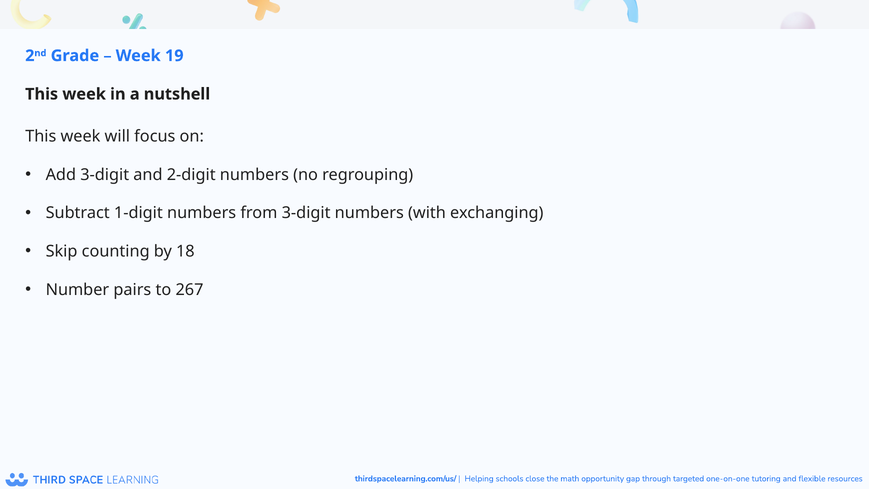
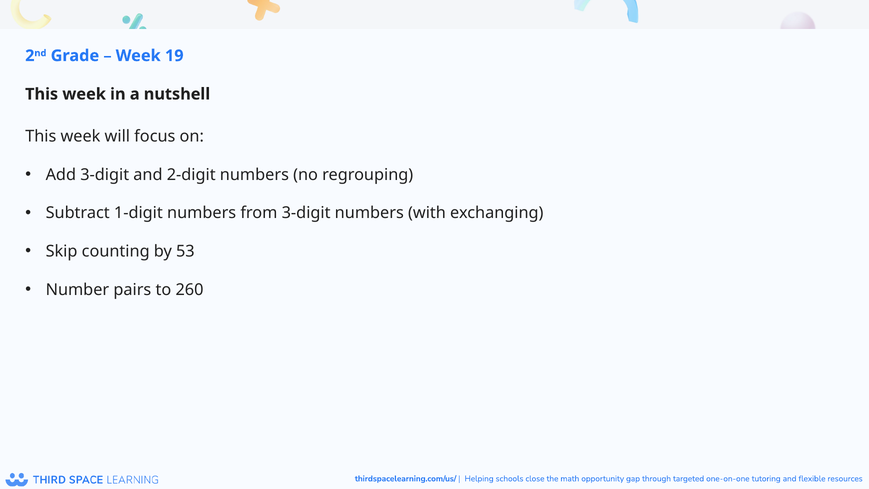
18: 18 -> 53 (185, 251)
267: 267 -> 260 (189, 290)
